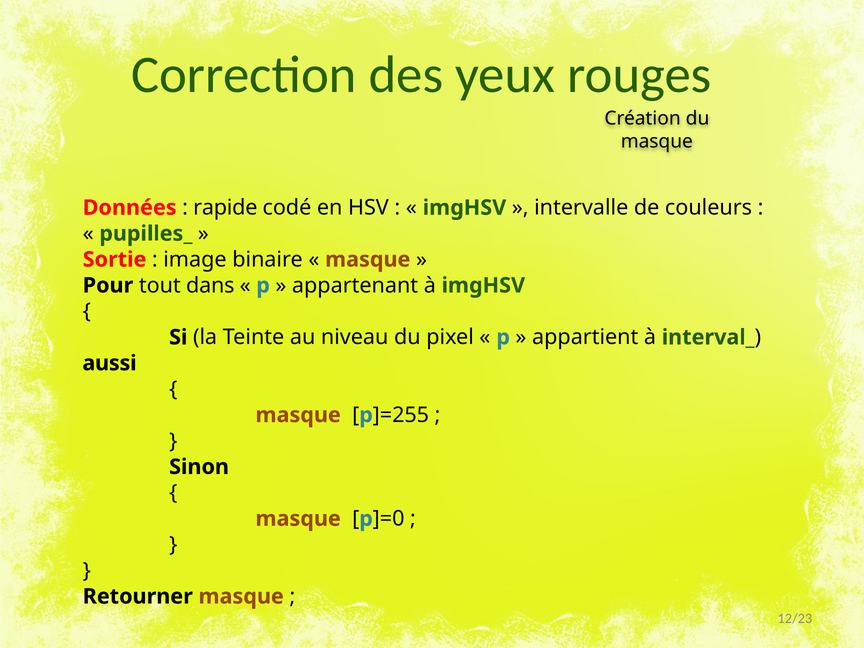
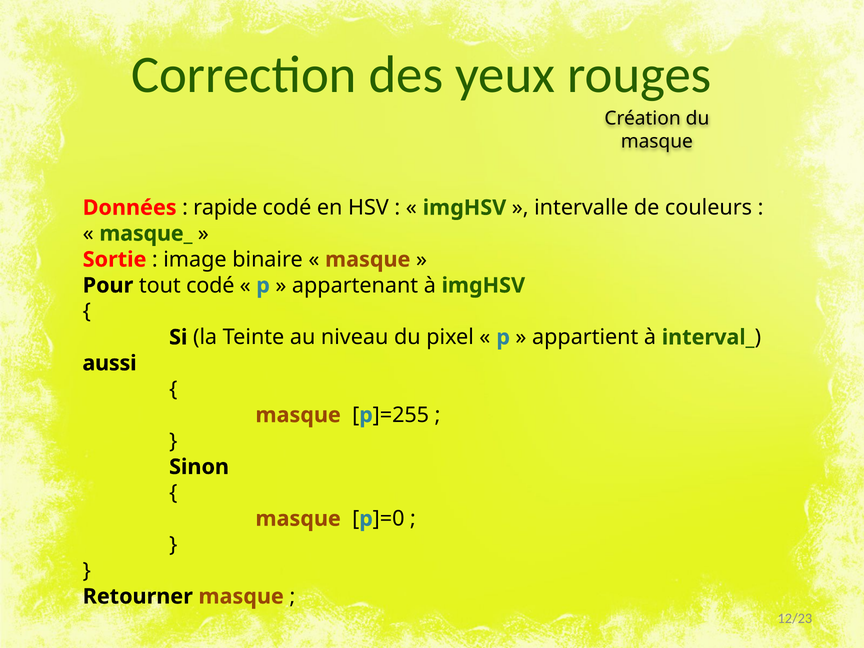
pupilles_: pupilles_ -> masque_ (146, 234)
tout dans: dans -> codé (210, 285)
